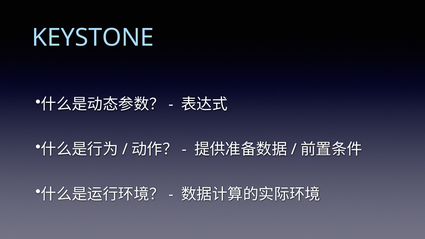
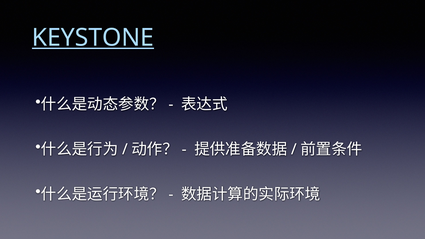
KEYSTONE underline: none -> present (93, 38)
